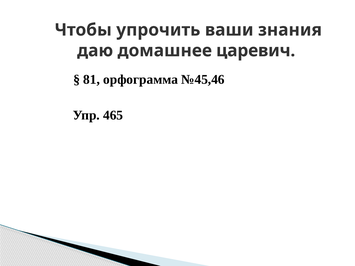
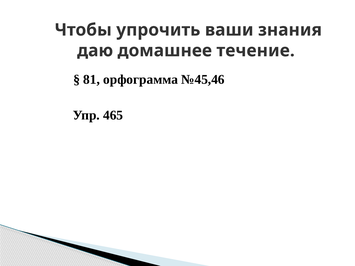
царевич: царевич -> течение (256, 51)
